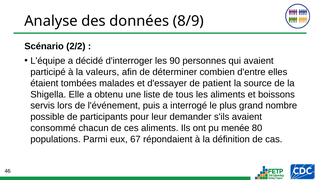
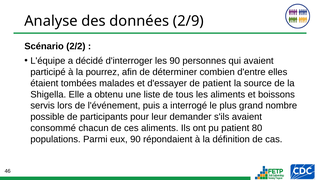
8/9: 8/9 -> 2/9 (188, 21)
valeurs: valeurs -> pourrez (103, 72)
pu menée: menée -> patient (235, 128)
eux 67: 67 -> 90 (135, 139)
